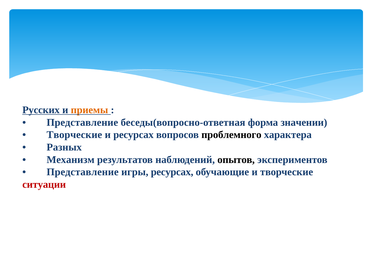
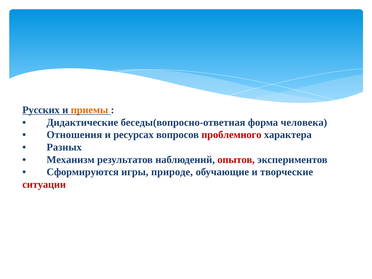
Представление: Представление -> Дидактические (82, 122)
значении: значении -> человека (304, 122)
Творческие: Творческие -> Отношения (74, 135)
проблемного colour: black -> red (231, 135)
опытов colour: black -> red (236, 160)
Представление: Представление -> Сформируются (83, 172)
игры ресурсах: ресурсах -> природе (172, 172)
